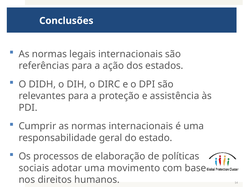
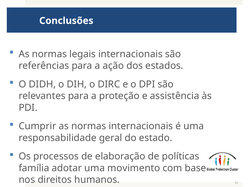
sociais: sociais -> família (34, 168)
